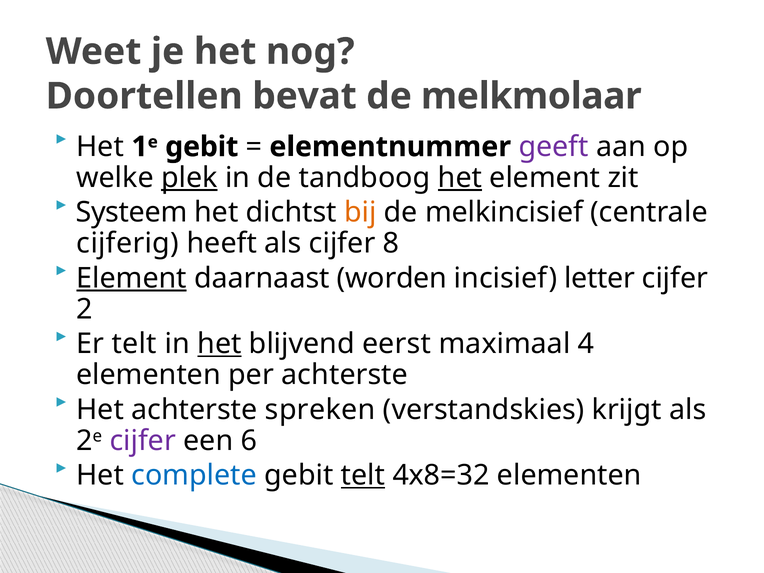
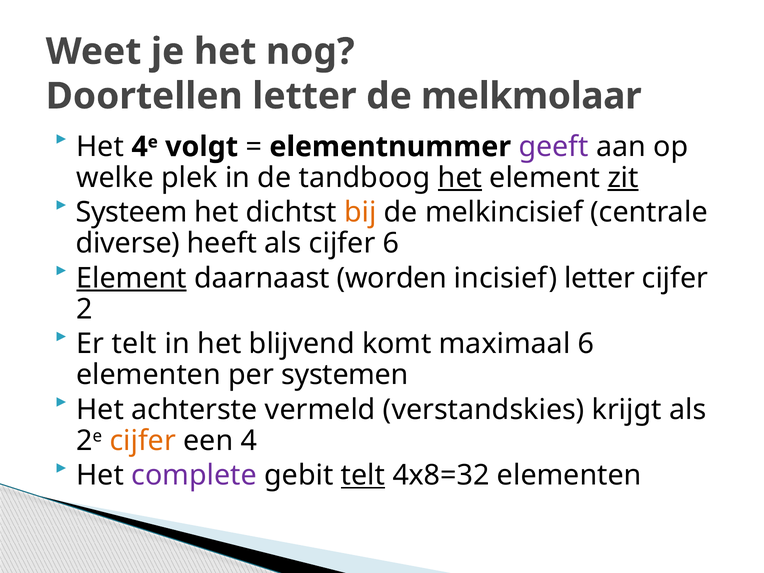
Doortellen bevat: bevat -> letter (304, 96)
Het 1: 1 -> 4 (140, 147)
gebit: gebit -> volgt (202, 147)
plek underline: present -> none (189, 178)
zit underline: none -> present (623, 178)
cijferig: cijferig -> diverse (128, 243)
cijfer 8: 8 -> 6 (391, 243)
het underline: present -> none (219, 344)
eerst: eerst -> komt (397, 344)
maximaal 4: 4 -> 6 (586, 344)
per achterste: achterste -> systemen (345, 375)
spreken: spreken -> vermeld (320, 410)
cijfer colour: purple -> orange (143, 441)
een 6: 6 -> 4 (249, 441)
complete colour: blue -> purple (194, 476)
